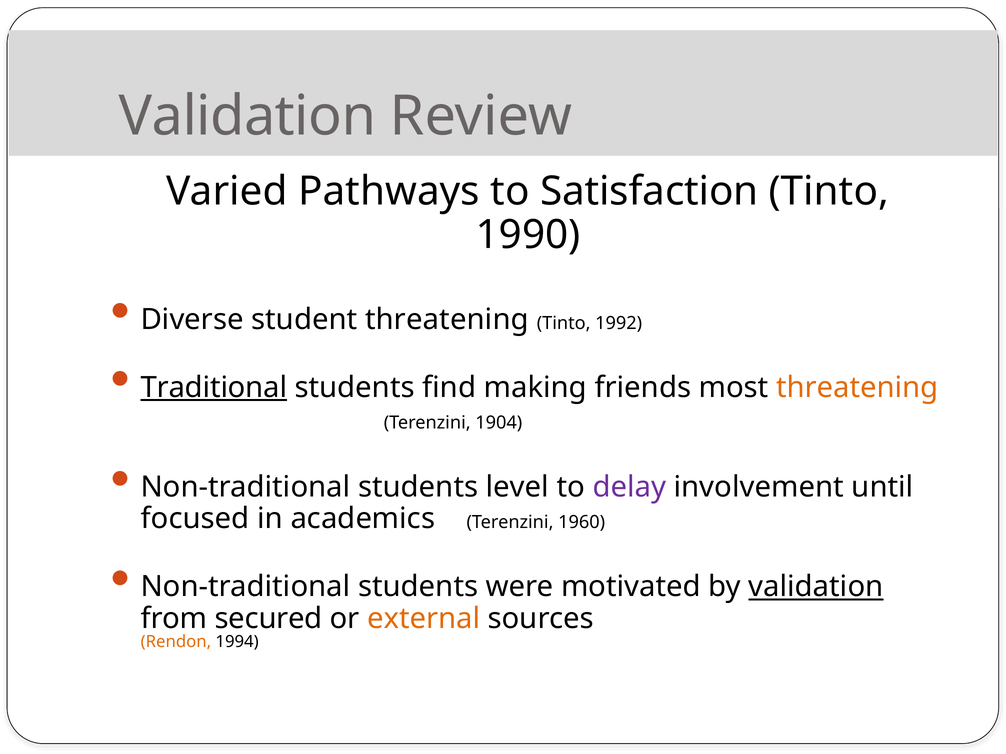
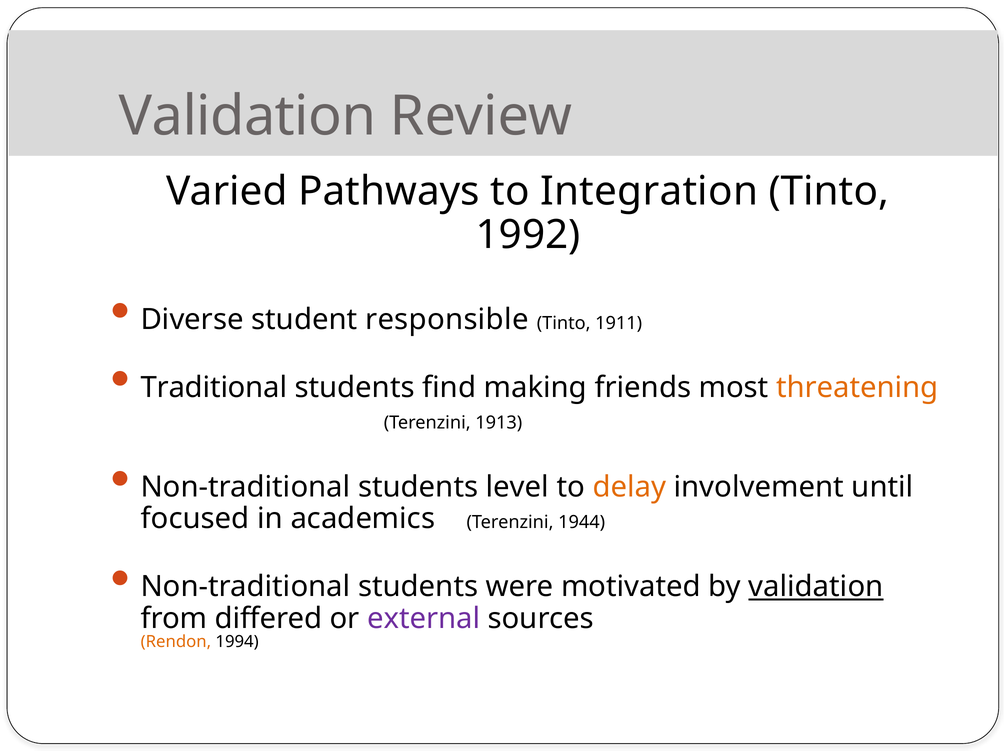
Satisfaction: Satisfaction -> Integration (649, 191)
1990: 1990 -> 1992 (528, 235)
student threatening: threatening -> responsible (447, 320)
1992: 1992 -> 1911 (619, 323)
Traditional underline: present -> none (214, 388)
1904: 1904 -> 1913 (499, 423)
delay colour: purple -> orange (629, 487)
1960: 1960 -> 1944 (582, 523)
secured: secured -> differed (269, 619)
external colour: orange -> purple (424, 619)
